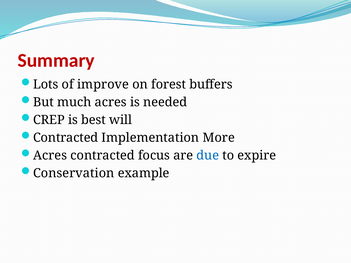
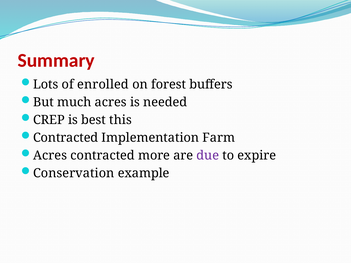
improve: improve -> enrolled (103, 85)
will: will -> this (121, 120)
More: More -> Farm (219, 138)
focus: focus -> more (154, 156)
due colour: blue -> purple (208, 156)
